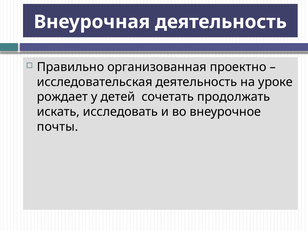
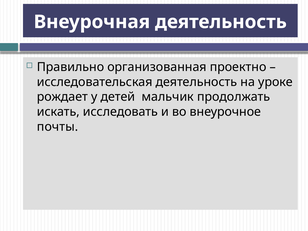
сочетать: сочетать -> мальчик (168, 97)
